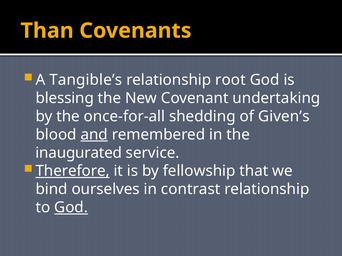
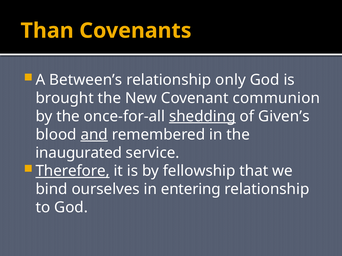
Tangible’s: Tangible’s -> Between’s (86, 80)
root: root -> only (231, 80)
blessing: blessing -> brought (65, 98)
undertaking: undertaking -> communion (276, 98)
shedding underline: none -> present (202, 117)
contrast: contrast -> entering (191, 190)
God underline: present -> none (71, 208)
